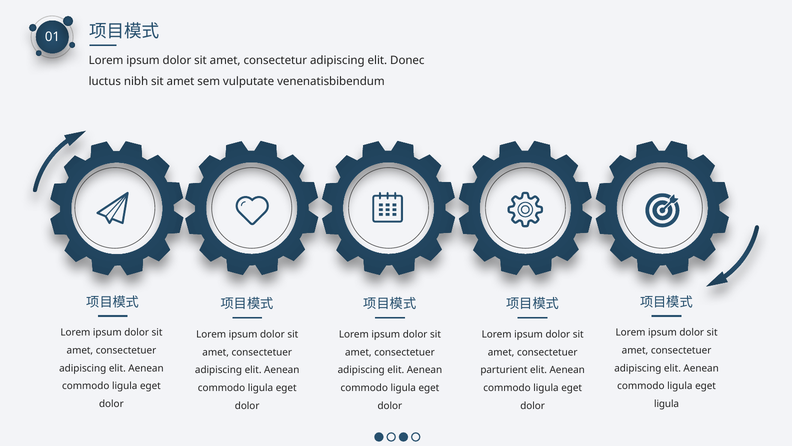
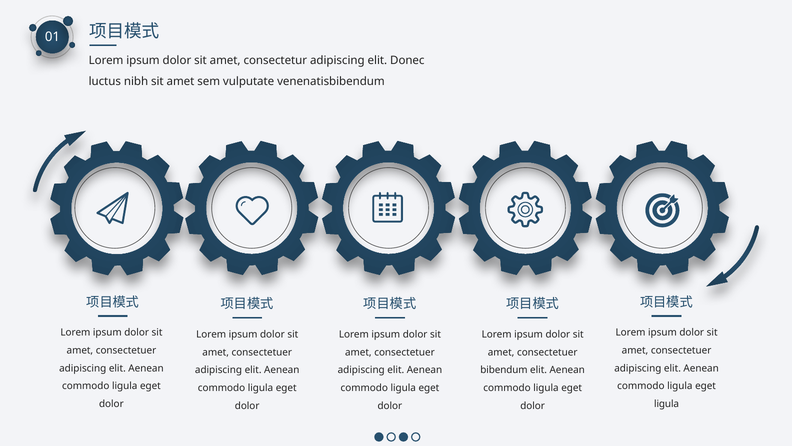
parturient: parturient -> bibendum (504, 370)
